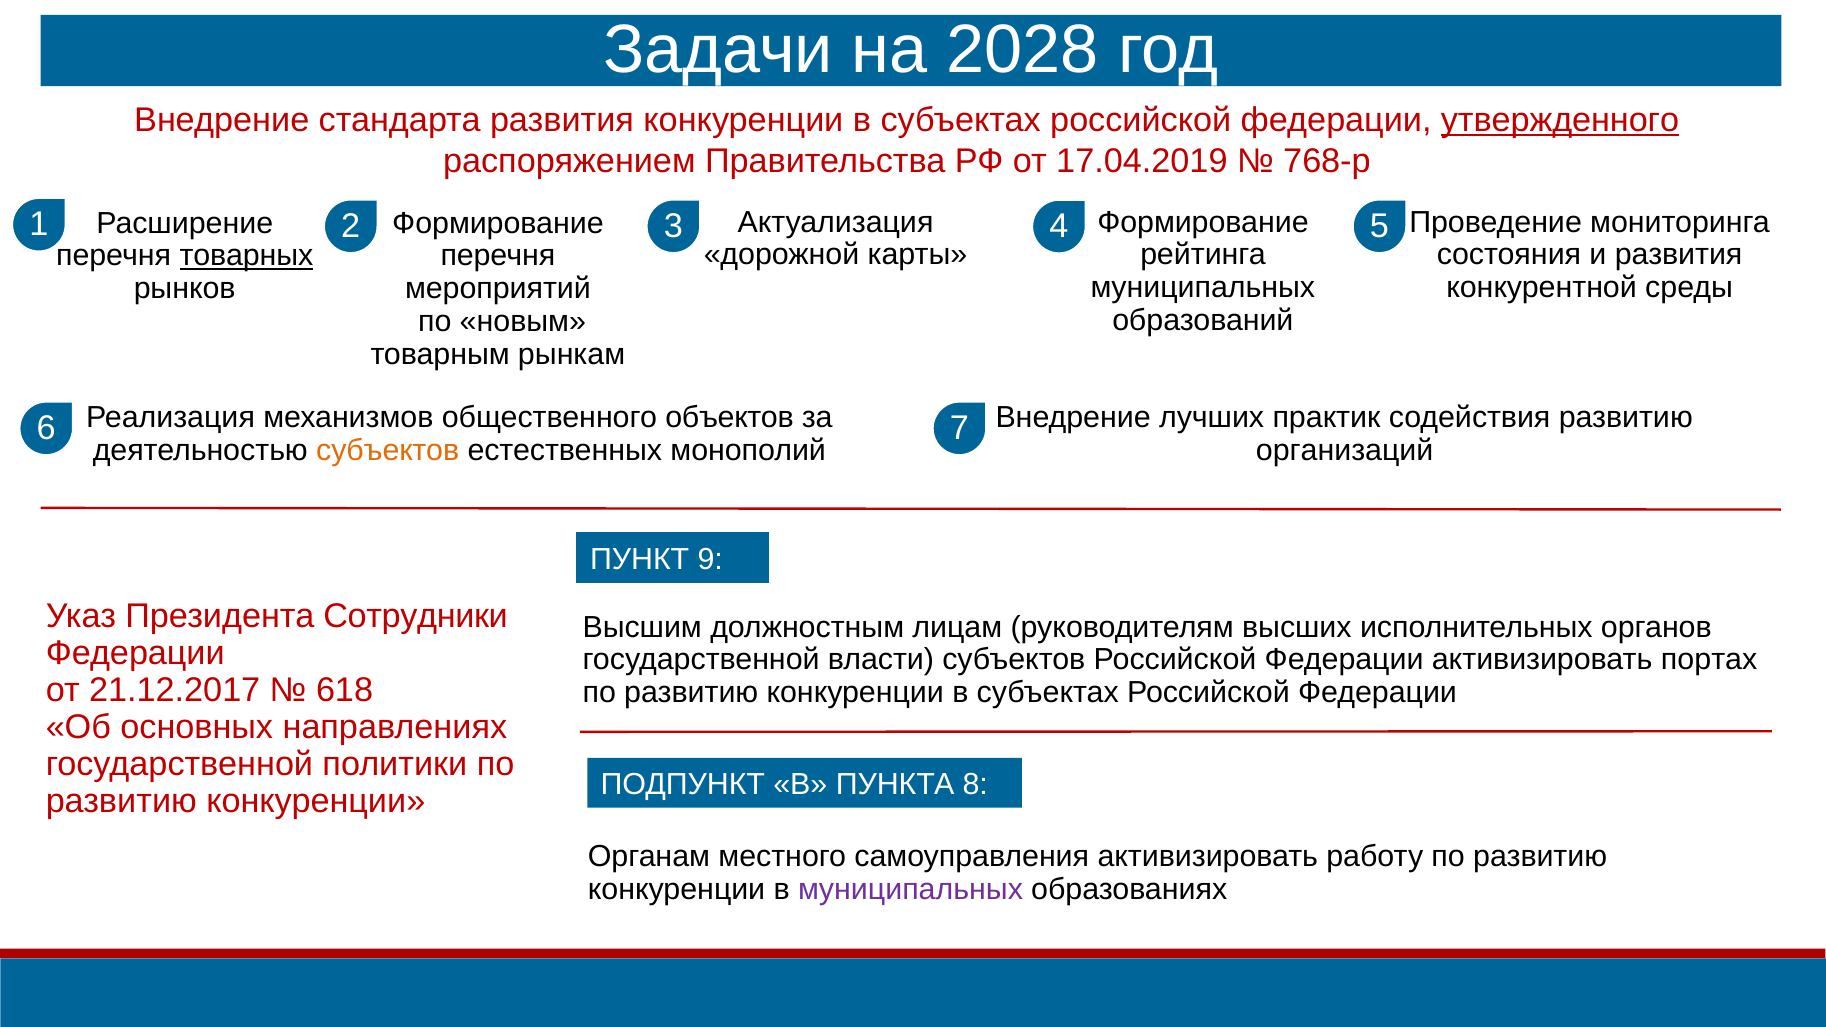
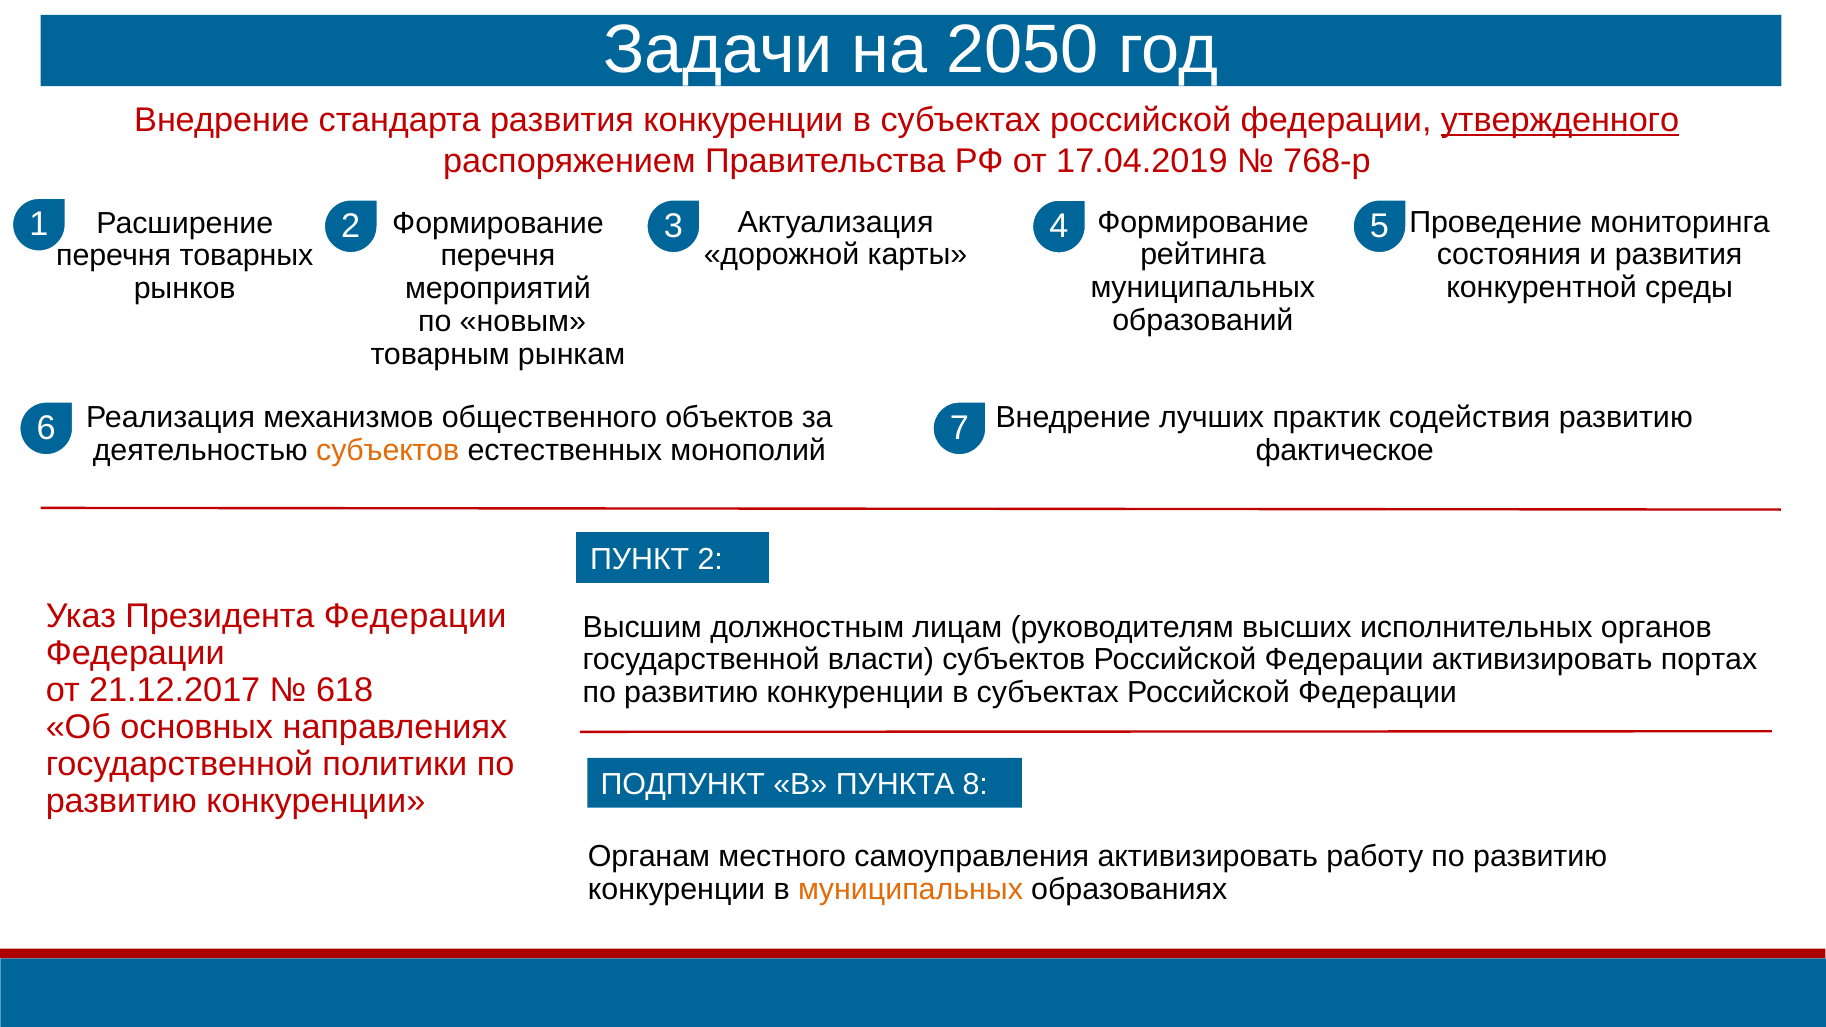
2028: 2028 -> 2050 (1023, 50)
товарных underline: present -> none (246, 256)
организаций: организаций -> фактическое (1345, 450)
ПУНКТ 9: 9 -> 2 (710, 560)
Президента Сотрудники: Сотрудники -> Федерации (415, 616)
муниципальных colour: purple -> orange (911, 890)
